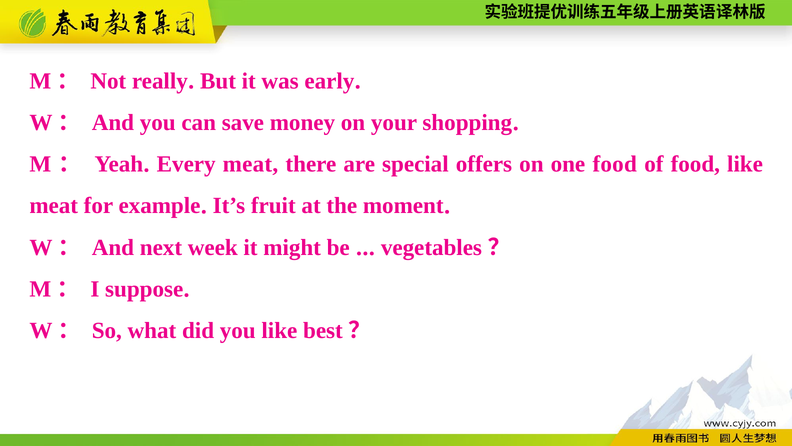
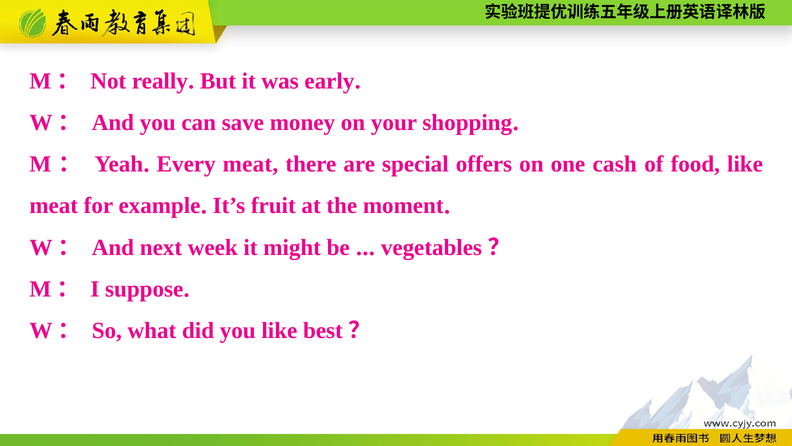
one food: food -> cash (615, 164)
